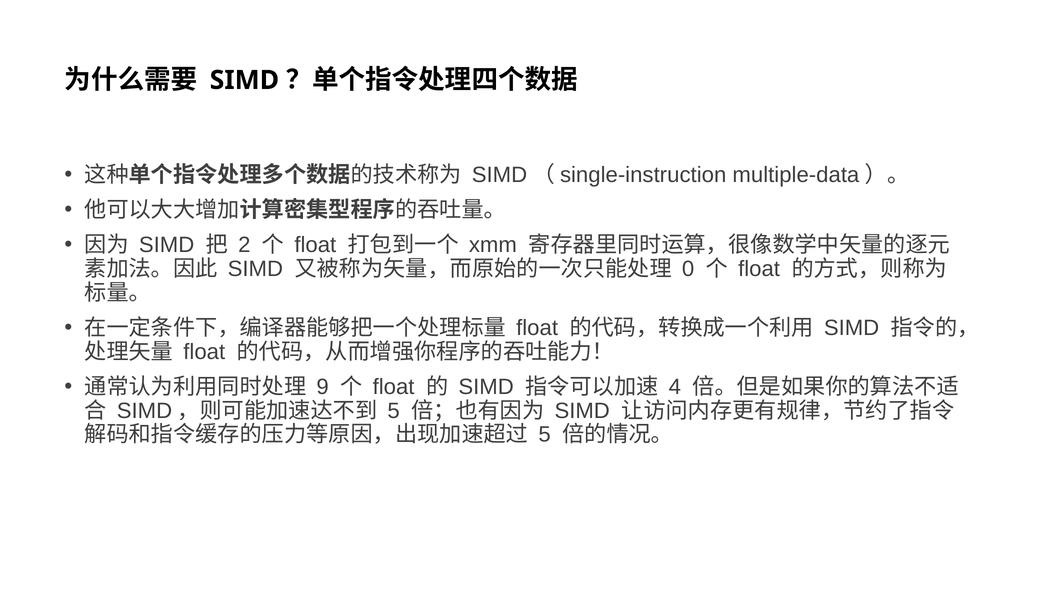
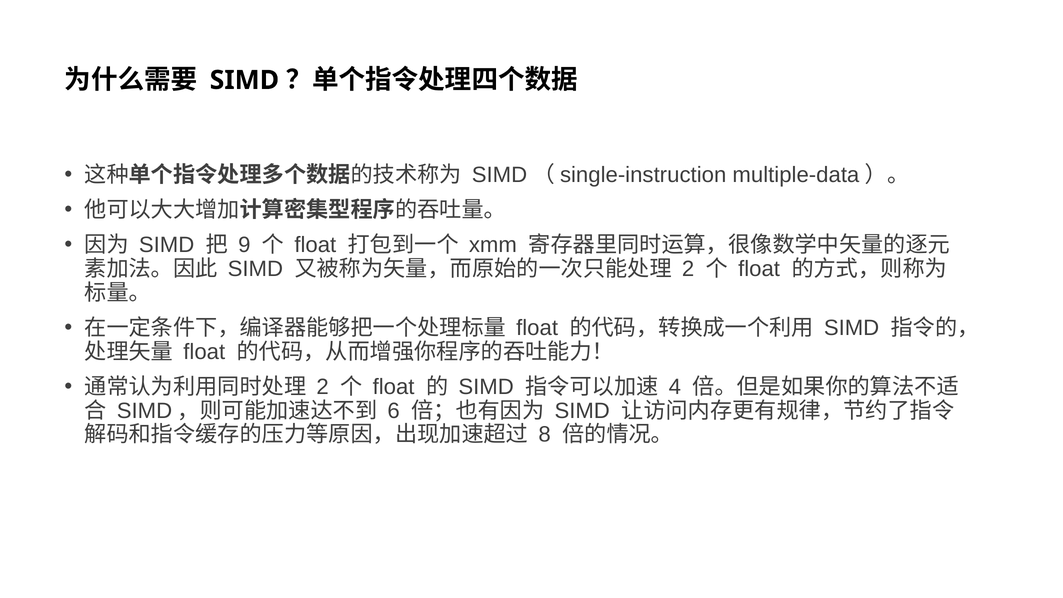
2: 2 -> 9 (244, 245)
0: 0 -> 2 (688, 269)
9: 9 -> 2 (323, 387)
5: 5 -> 6 (394, 411)
5: 5 -> 8 (545, 435)
